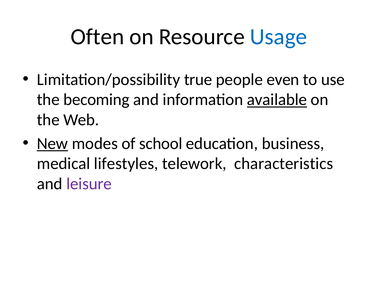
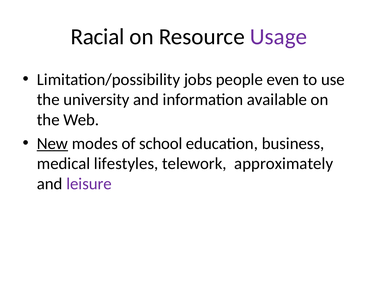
Often: Often -> Racial (98, 37)
Usage colour: blue -> purple (279, 37)
true: true -> jobs (198, 79)
becoming: becoming -> university (96, 99)
available underline: present -> none (277, 99)
characteristics: characteristics -> approximately (284, 163)
